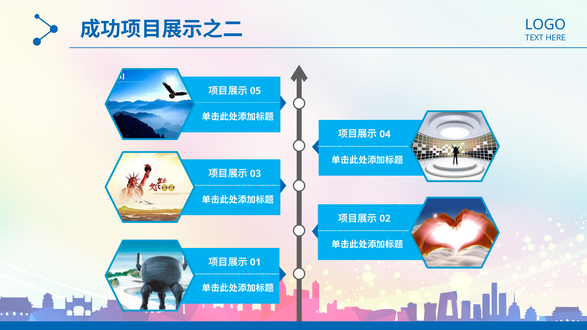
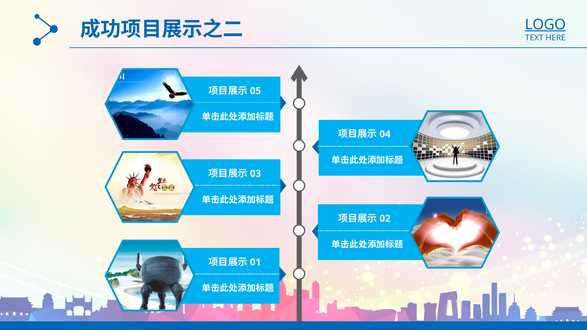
LOGO underline: none -> present (545, 25)
